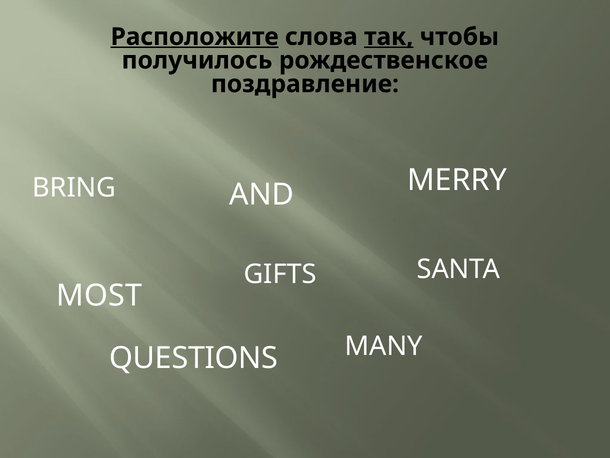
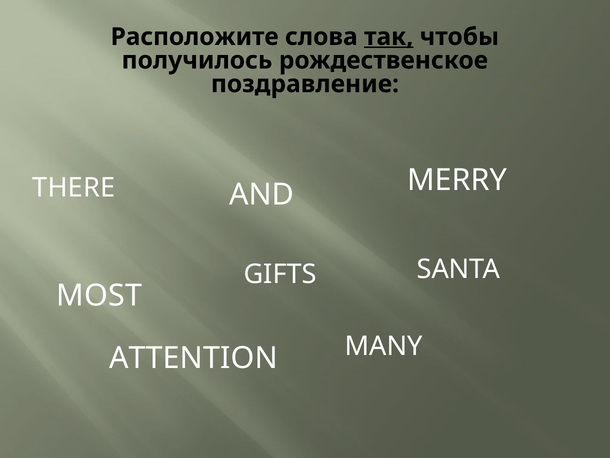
Расположите underline: present -> none (195, 37)
BRING: BRING -> THERE (74, 187)
QUESTIONS: QUESTIONS -> ATTENTION (194, 358)
